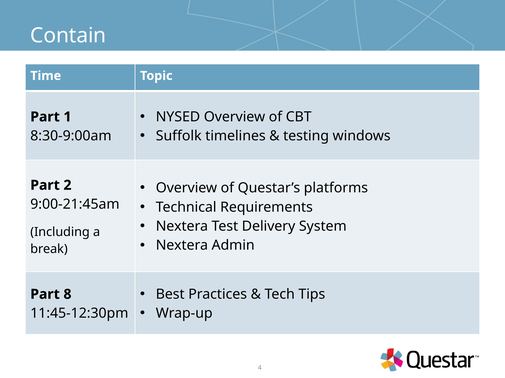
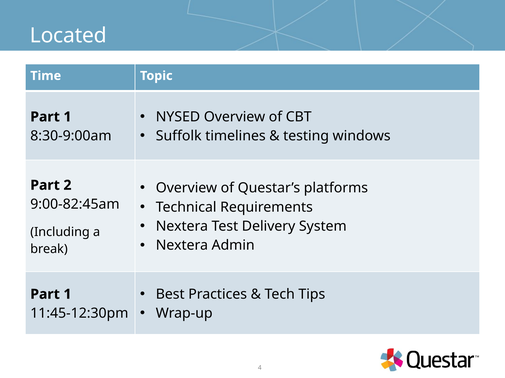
Contain: Contain -> Located (68, 36)
9:00-21:45am: 9:00-21:45am -> 9:00-82:45am (75, 205)
8: 8 -> 1 (67, 295)
